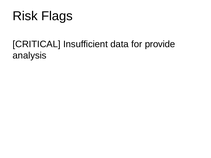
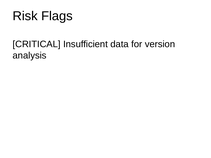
provide: provide -> version (160, 44)
